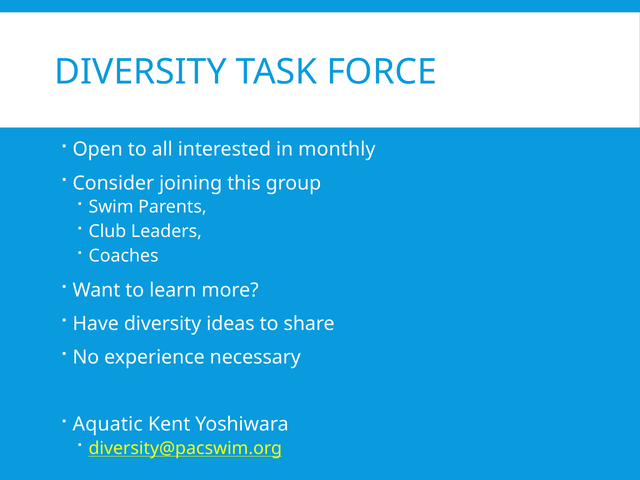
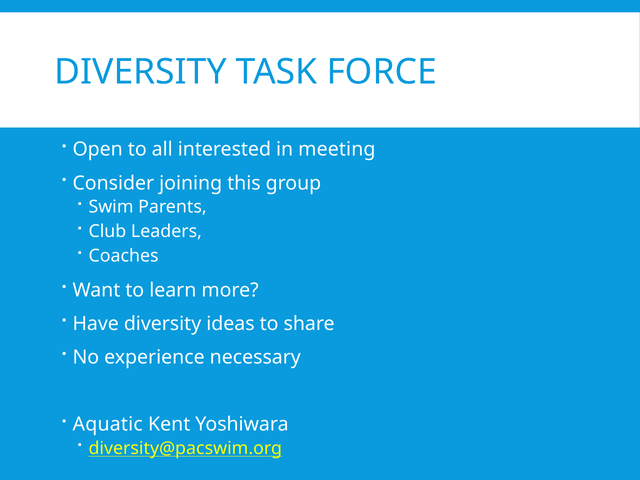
monthly: monthly -> meeting (337, 150)
